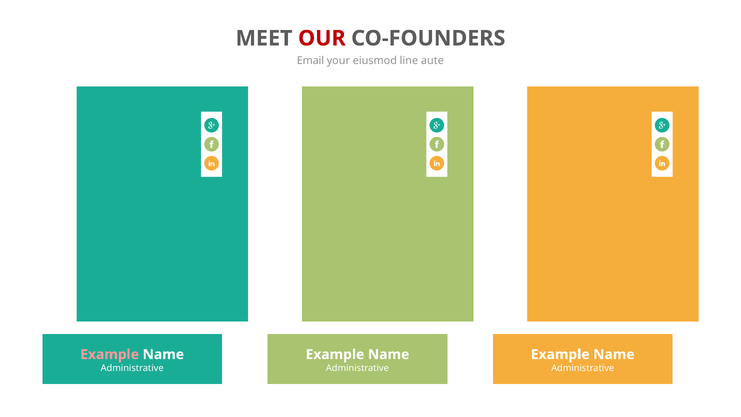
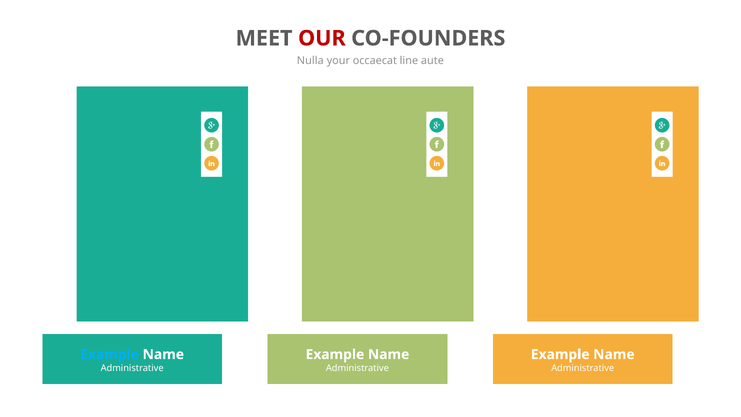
Email: Email -> Nulla (310, 61)
eiusmod: eiusmod -> occaecat (375, 61)
Example colour: pink -> light blue (110, 354)
